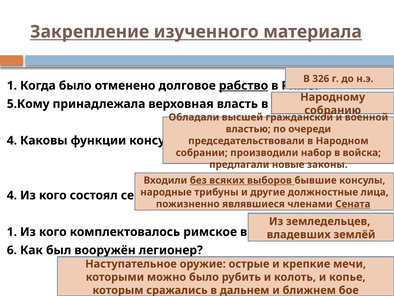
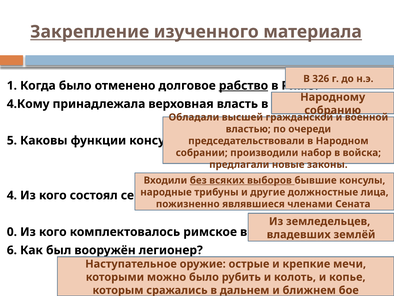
5.Кому: 5.Кому -> 4.Кому (28, 104)
4: 4 -> 5 (12, 140)
Сената underline: present -> none (353, 204)
1: 1 -> 0 (12, 232)
